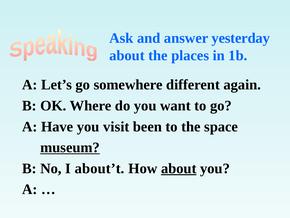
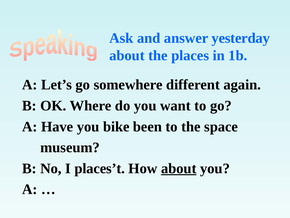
visit: visit -> bike (116, 126)
museum underline: present -> none (70, 147)
about’t: about’t -> places’t (100, 168)
